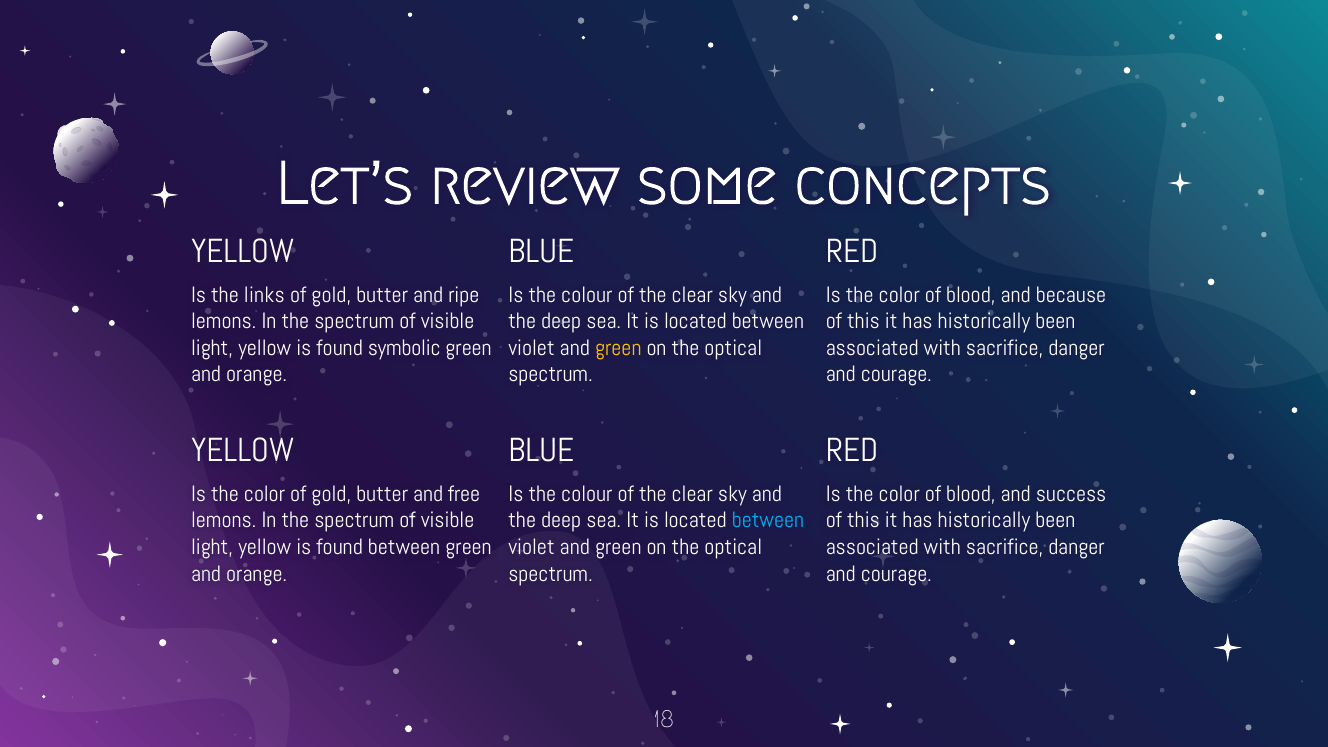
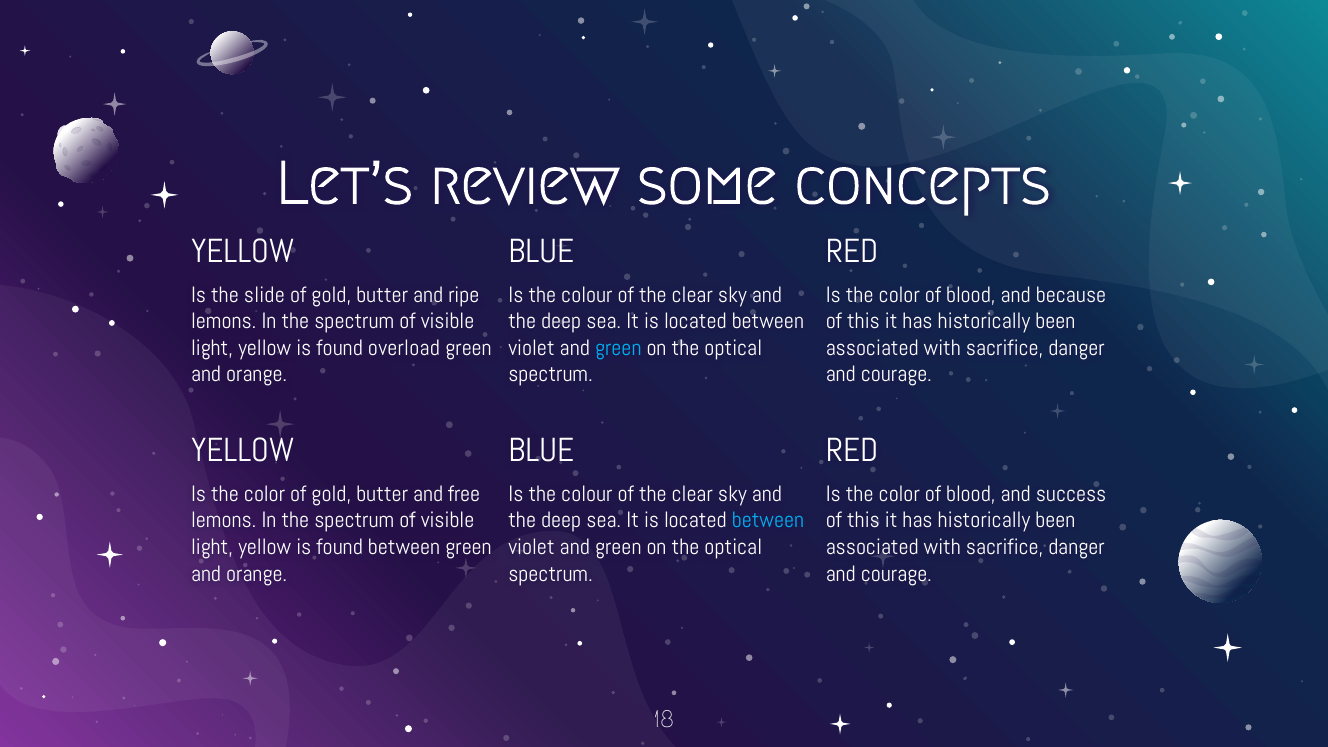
links: links -> slide (264, 295)
symbolic: symbolic -> overload (404, 348)
green colour: yellow -> light blue (618, 348)
